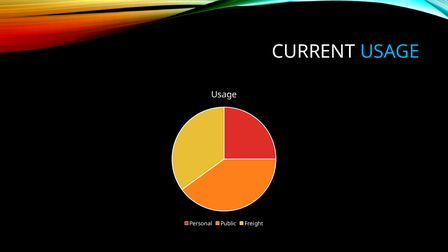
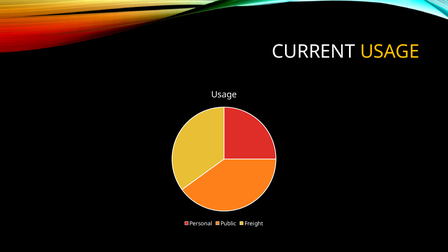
USAGE colour: light blue -> yellow (390, 52)
